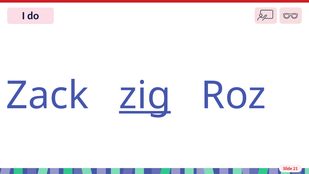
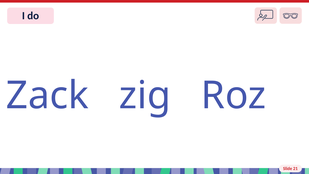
zig underline: present -> none (145, 96)
